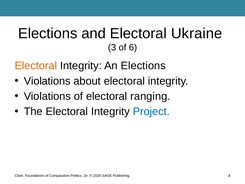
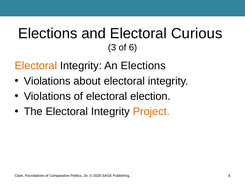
Ukraine: Ukraine -> Curious (197, 33)
ranging: ranging -> election (150, 96)
Project colour: blue -> orange (151, 111)
